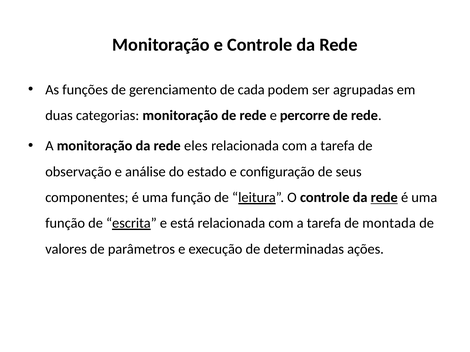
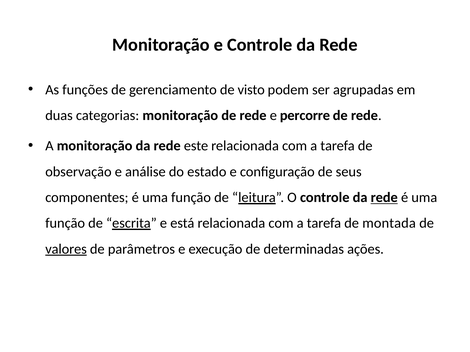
cada: cada -> visto (251, 90)
eles: eles -> este (196, 146)
valores underline: none -> present (66, 249)
